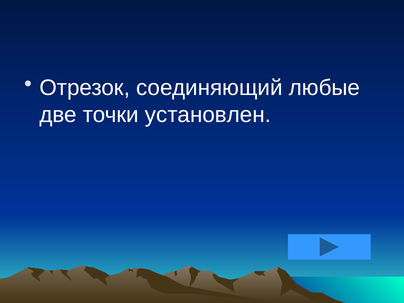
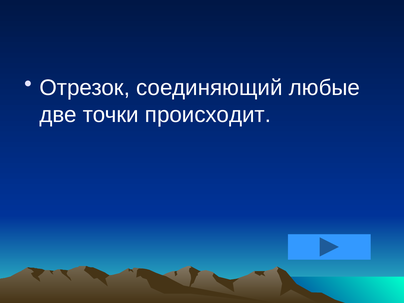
установлен: установлен -> происходит (208, 115)
